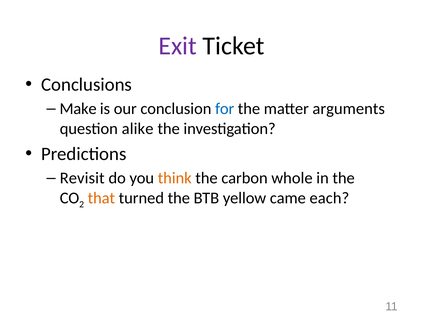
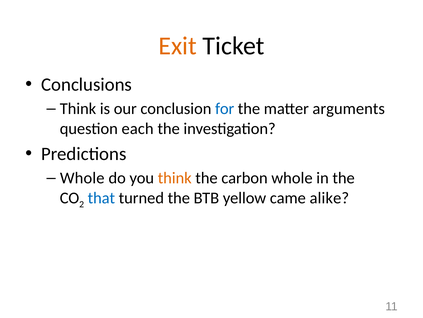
Exit colour: purple -> orange (178, 46)
Make: Make -> Think (78, 109)
alike: alike -> each (138, 128)
Revisit: Revisit -> Whole (82, 178)
that colour: orange -> blue (101, 197)
each: each -> alike (329, 197)
